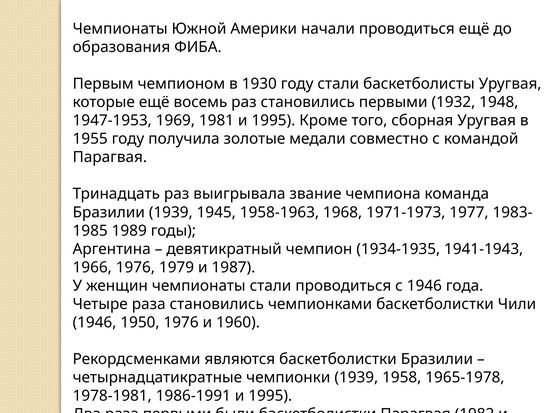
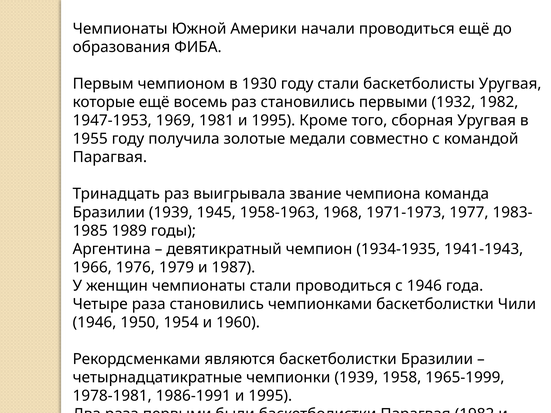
1932 1948: 1948 -> 1982 (499, 102)
1950 1976: 1976 -> 1954 (181, 323)
1965-1978: 1965-1978 -> 1965-1999 (465, 378)
